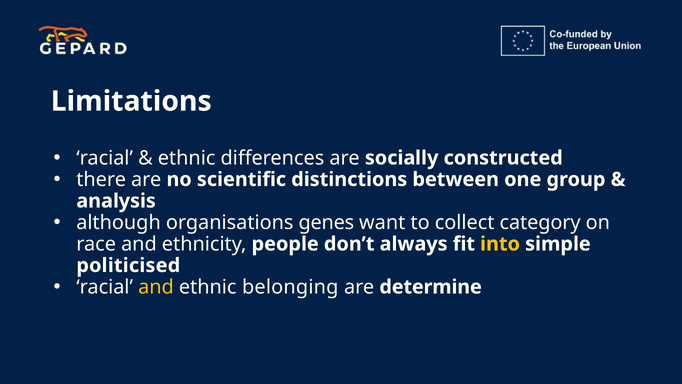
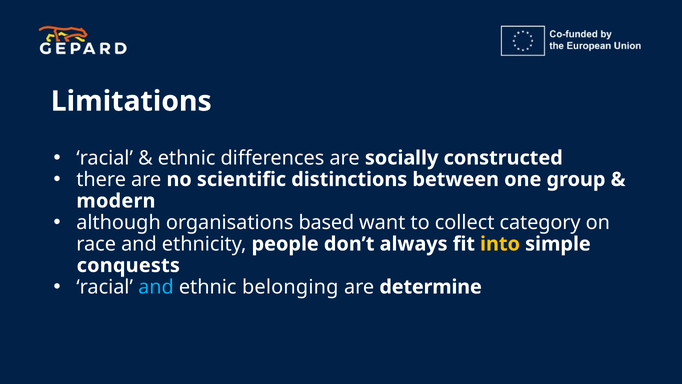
analysis: analysis -> modern (116, 201)
genes: genes -> based (326, 222)
politicised: politicised -> conquests (128, 265)
and colour: yellow -> light blue (156, 287)
